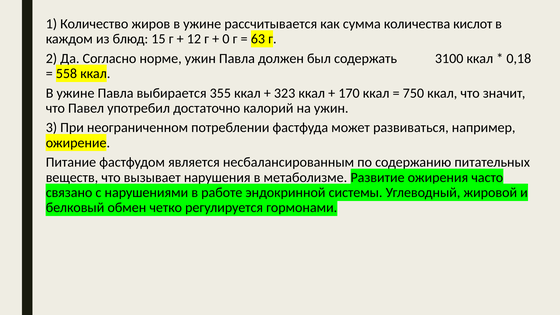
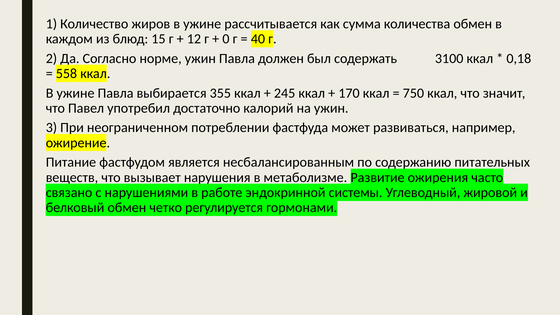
количества кислот: кислот -> обмен (473, 24)
63: 63 -> 40 (258, 39)
323: 323 -> 245 (285, 93)
